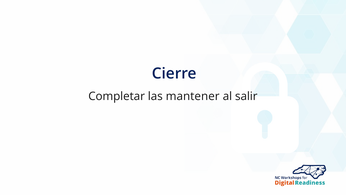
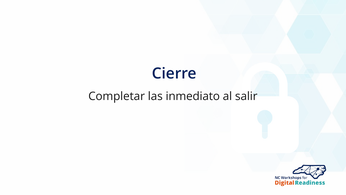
mantener: mantener -> inmediato (193, 96)
